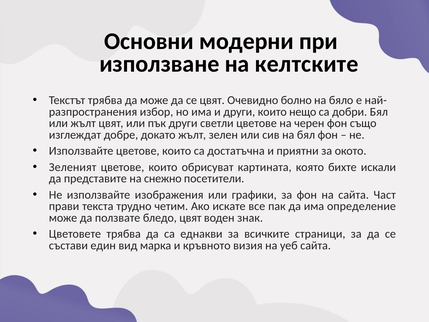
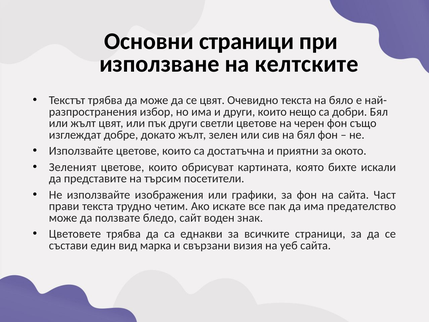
Основни модерни: модерни -> страници (247, 41)
Очевидно болно: болно -> текста (296, 100)
снежно: снежно -> търсим (163, 179)
определение: определение -> предателство (362, 206)
бледо цвят: цвят -> сайт (190, 218)
кръвното: кръвното -> свързани (207, 245)
